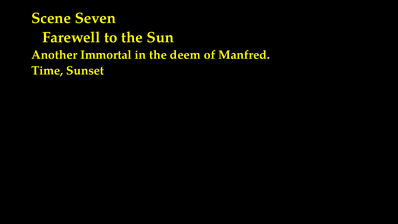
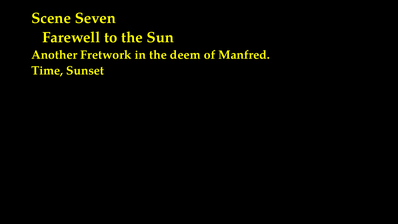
Immortal: Immortal -> Fretwork (106, 55)
